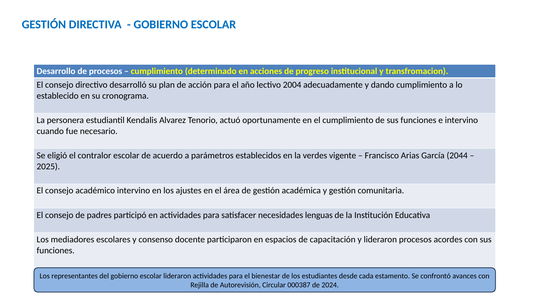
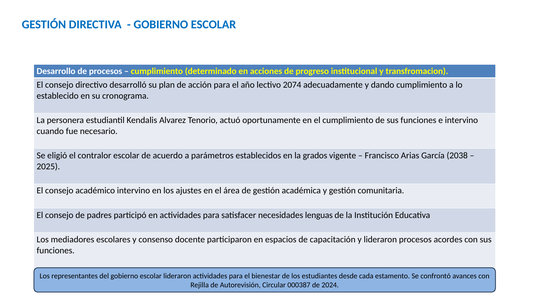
2004: 2004 -> 2074 (292, 85)
verdes: verdes -> grados (315, 156)
2044: 2044 -> 2038 (457, 156)
